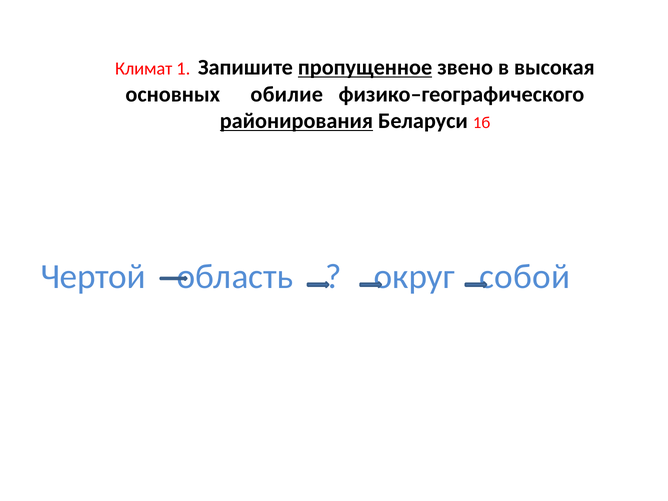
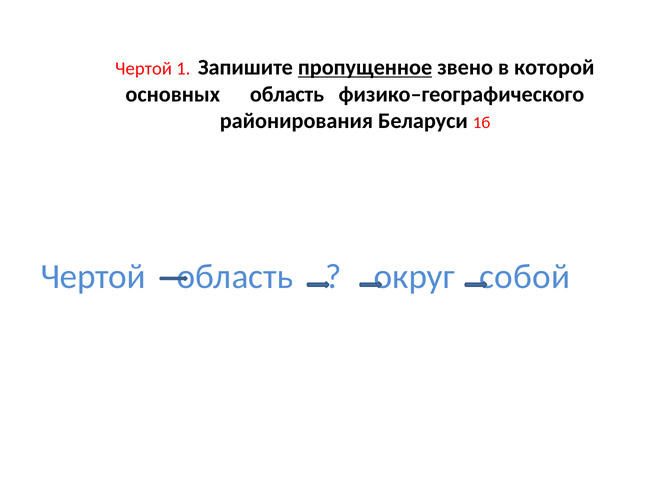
Климат: Климат -> Чертой (144, 69)
высокая: высокая -> которой (554, 67)
основных обилие: обилие -> область (287, 94)
районирования underline: present -> none (296, 121)
